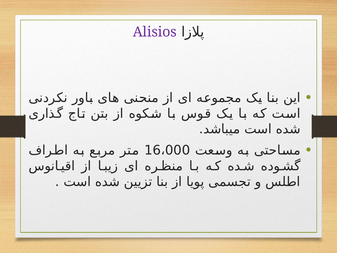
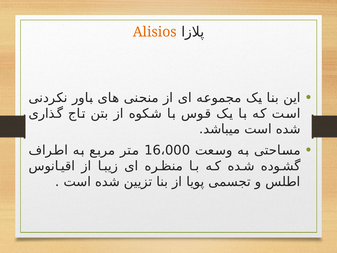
Alisios colour: purple -> orange (155, 32)
